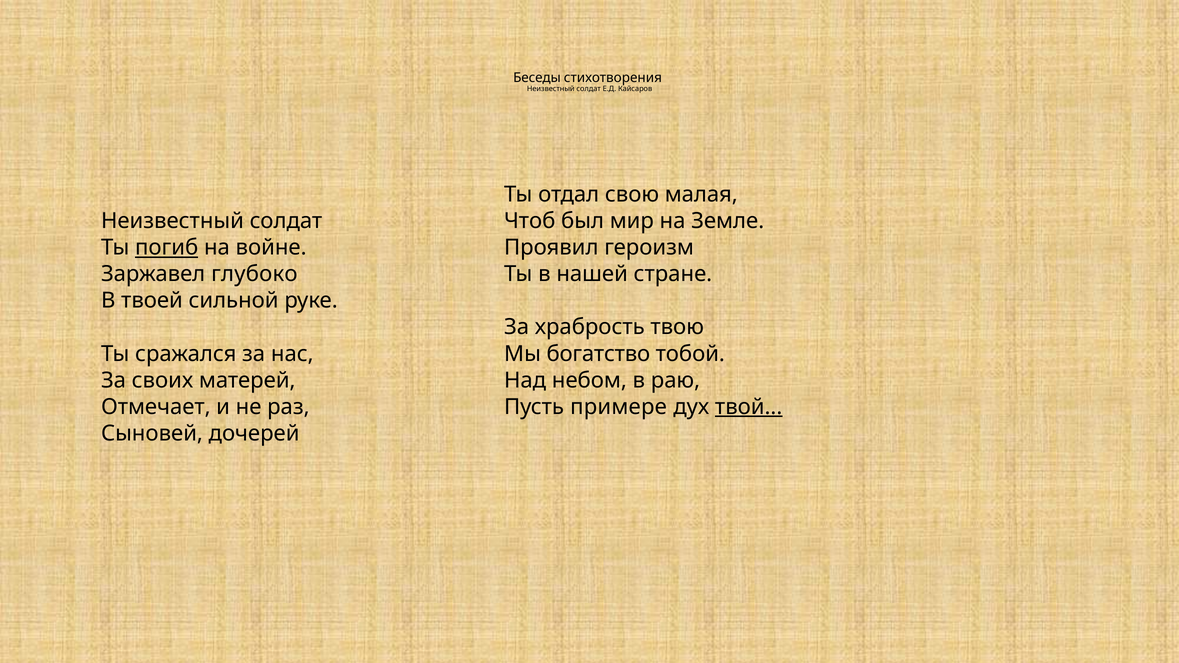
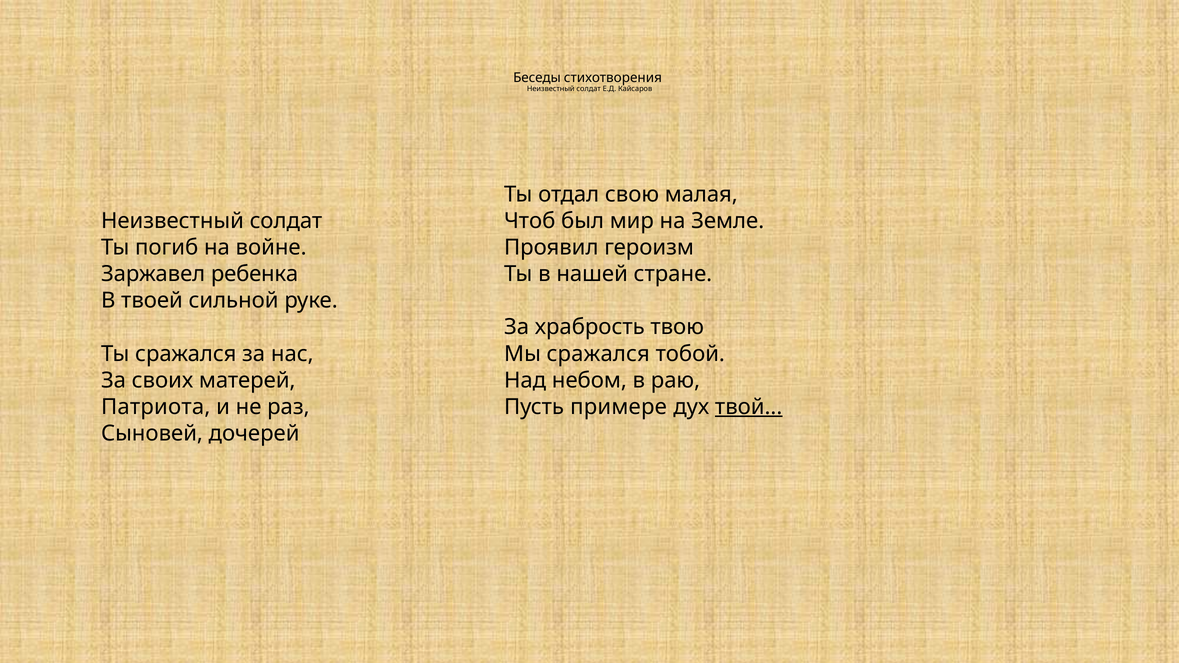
погиб underline: present -> none (167, 248)
глубоко: глубоко -> ребенка (255, 274)
Мы богатство: богатство -> сражался (598, 354)
Отмечает: Отмечает -> Патриота (156, 407)
